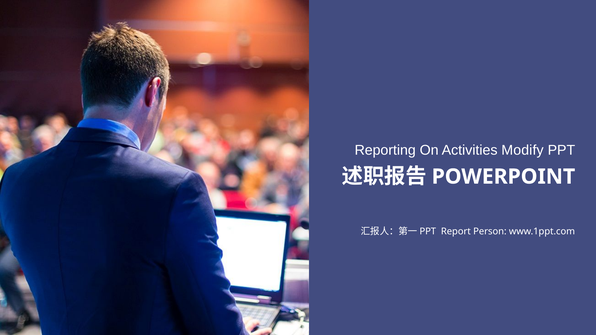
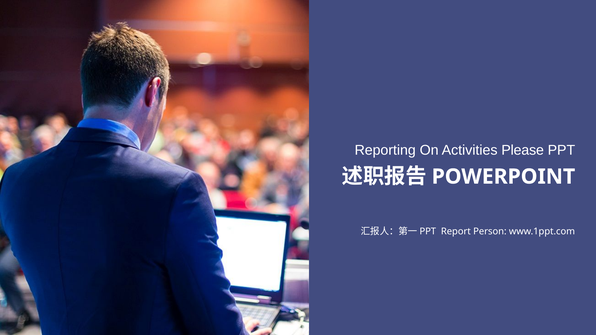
Modify: Modify -> Please (523, 150)
